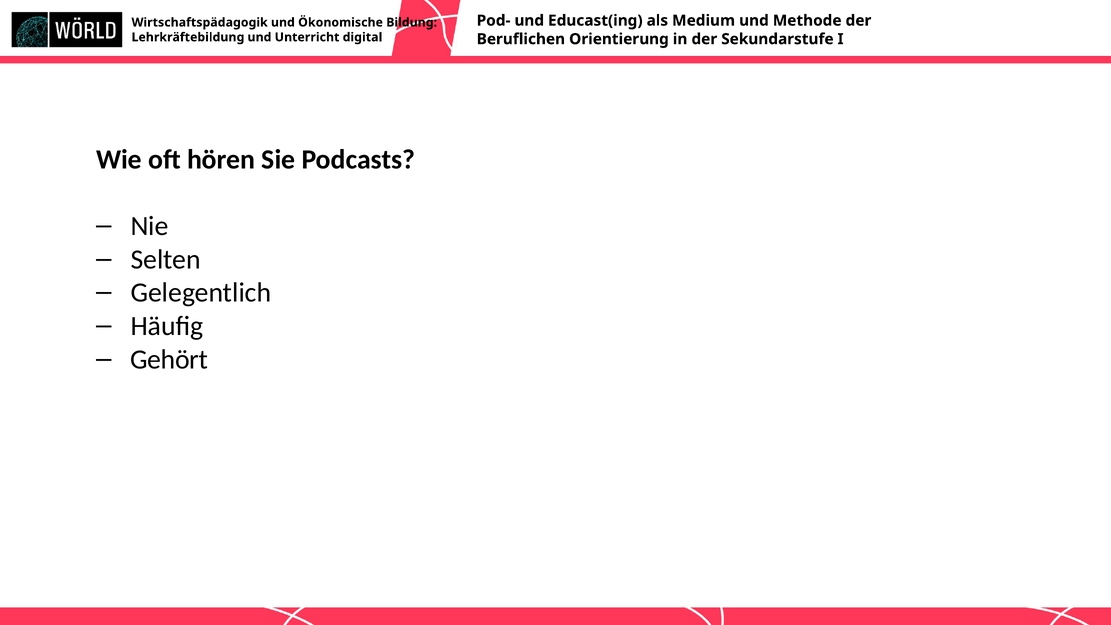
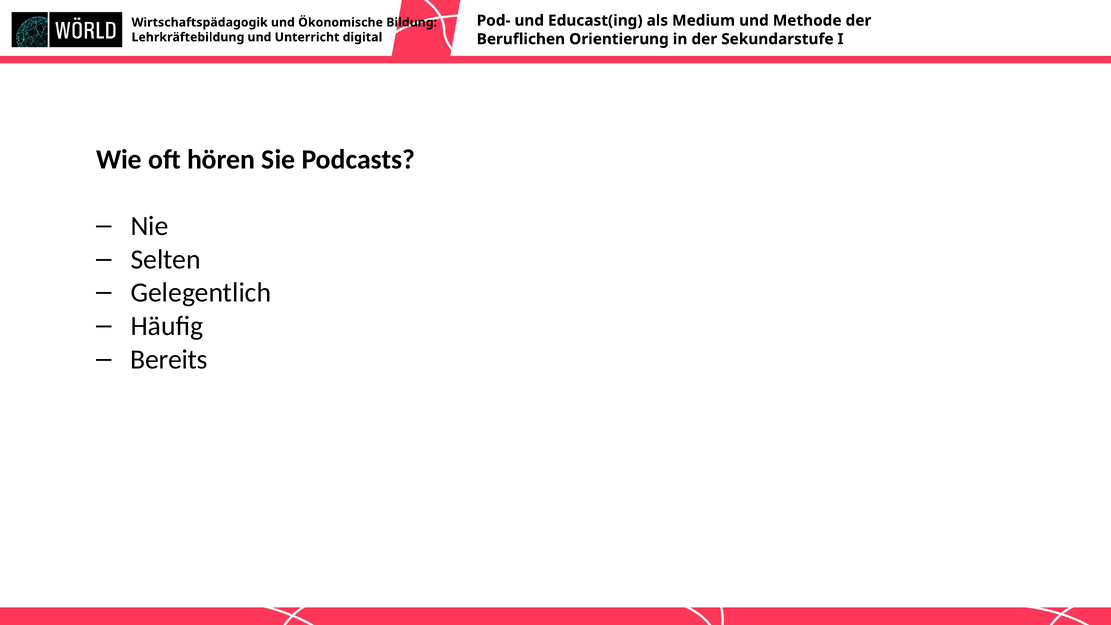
Gehört: Gehört -> Bereits (169, 359)
